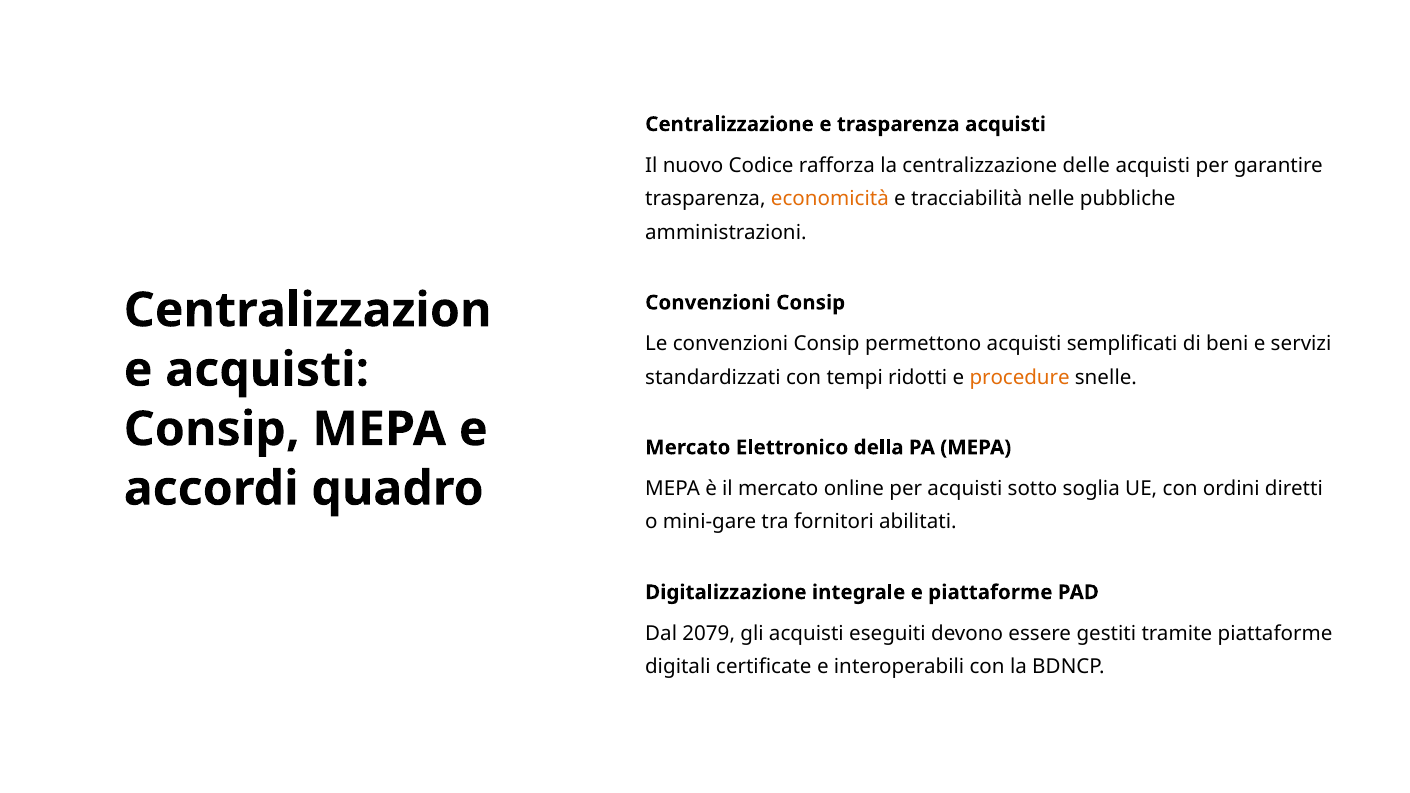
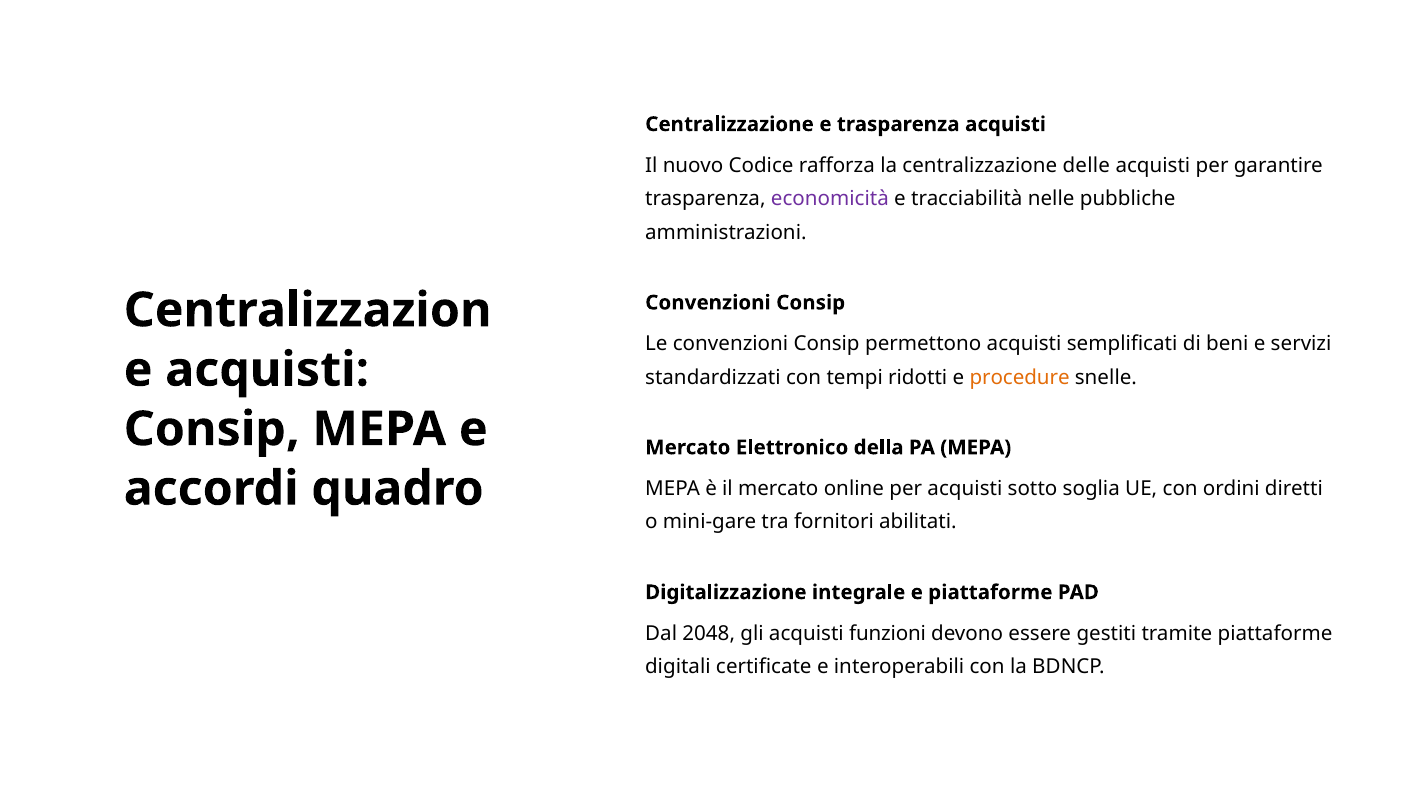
economicità colour: orange -> purple (830, 199)
2079: 2079 -> 2048 (709, 633)
eseguiti: eseguiti -> funzioni (888, 633)
